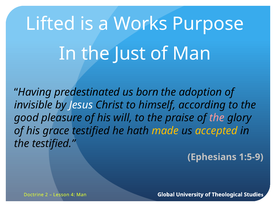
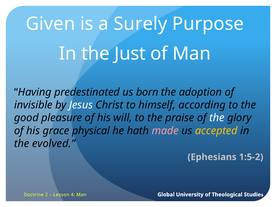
Lifted: Lifted -> Given (50, 24)
Works: Works -> Surely (140, 24)
the colour: pink -> white (217, 118)
grace testified: testified -> physical (91, 131)
made colour: yellow -> pink (165, 131)
the testified: testified -> evolved (54, 144)
1:5-9: 1:5-9 -> 1:5-2 (251, 157)
